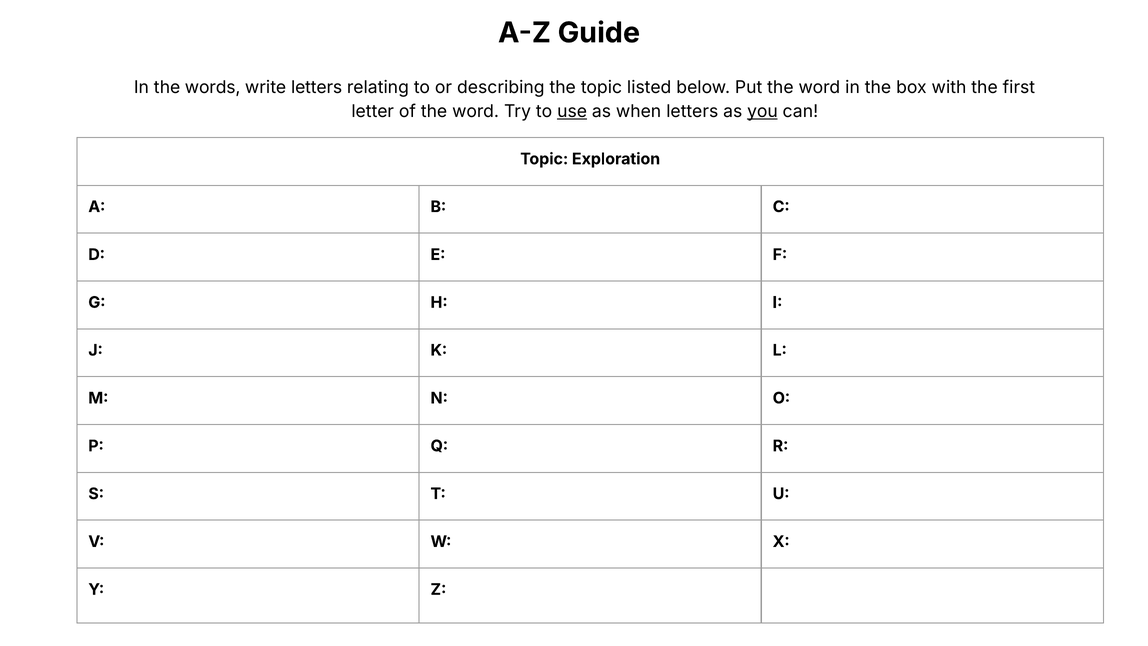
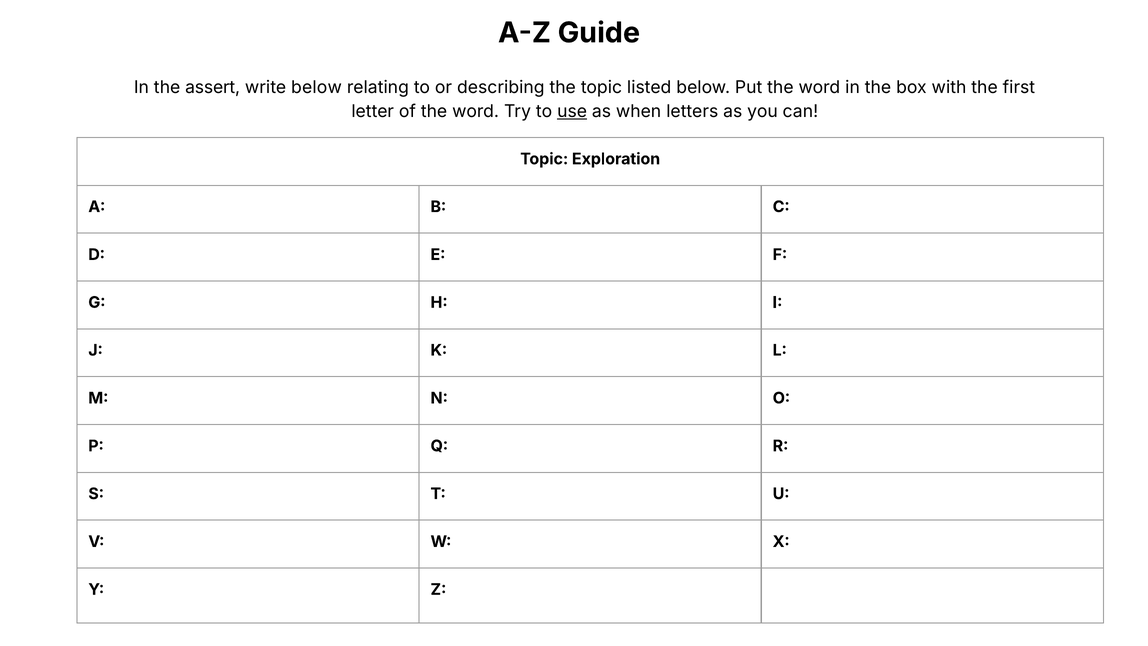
words: words -> assert (213, 87)
write letters: letters -> below (316, 87)
you underline: present -> none (762, 112)
